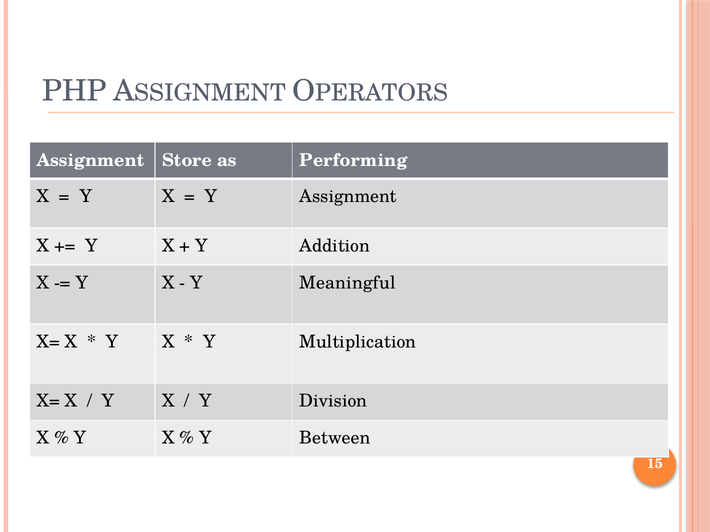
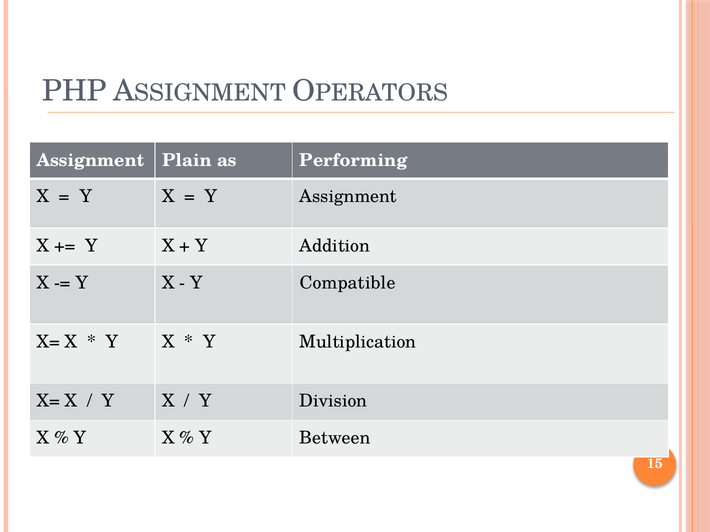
Store: Store -> Plain (187, 161)
Meaningful: Meaningful -> Compatible (348, 283)
